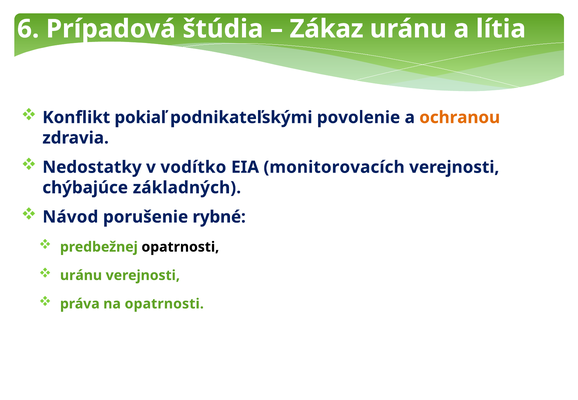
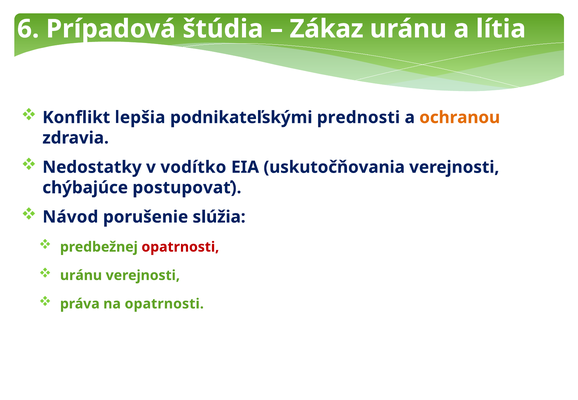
pokiaľ: pokiaľ -> lepšia (140, 118)
povolenie: povolenie -> prednosti (358, 118)
monitorovacích: monitorovacích -> uskutočňovania (334, 167)
základných: základných -> postupovať (187, 188)
rybné: rybné -> slúžia (219, 217)
opatrnosti colour: black -> red (180, 247)
